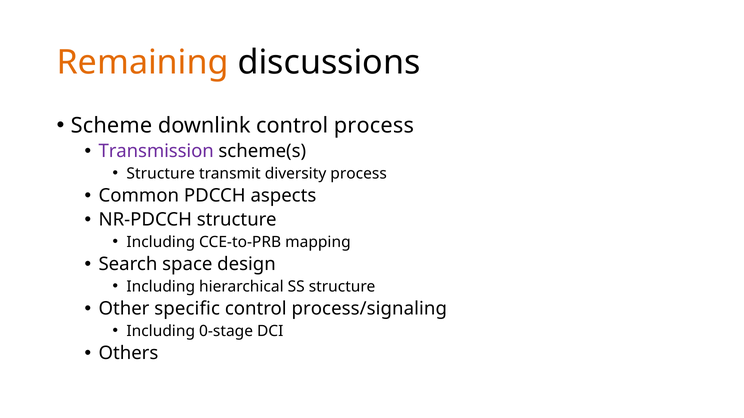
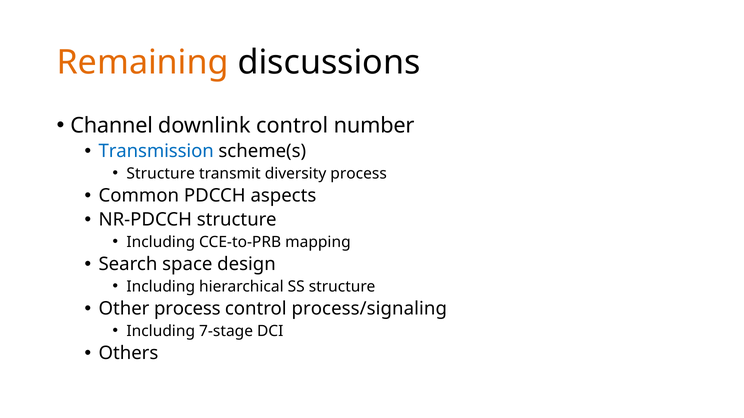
Scheme: Scheme -> Channel (112, 126)
control process: process -> number (374, 126)
Transmission colour: purple -> blue (156, 151)
Other specific: specific -> process (187, 309)
0-stage: 0-stage -> 7-stage (226, 331)
